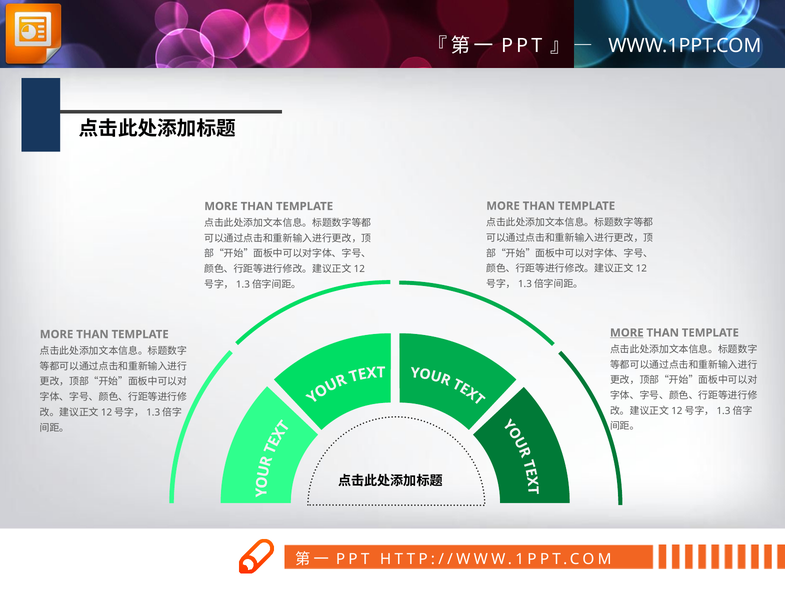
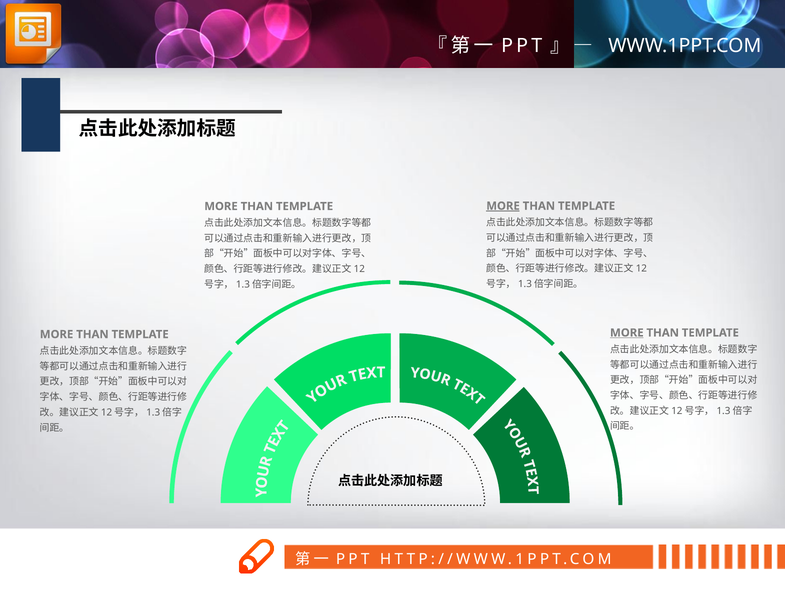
MORE underline: none -> present (503, 206)
